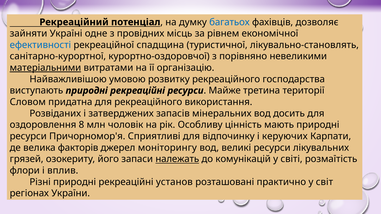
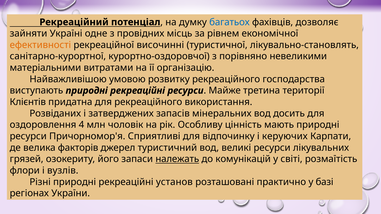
ефективності colour: blue -> orange (40, 45)
спадщина: спадщина -> височинні (160, 45)
матеріальними underline: present -> none (45, 68)
Словом: Словом -> Клієнтів (28, 102)
8: 8 -> 4 (81, 125)
моніторингу: моніторингу -> туристичний (167, 148)
вплив: вплив -> вузлів (63, 171)
світ: світ -> базі (325, 182)
